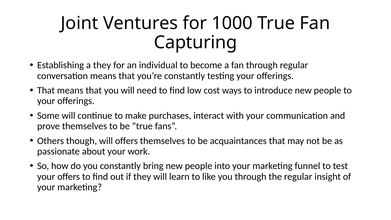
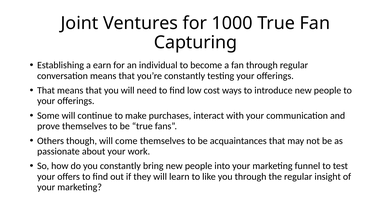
a they: they -> earn (102, 65)
will offers: offers -> come (126, 141)
